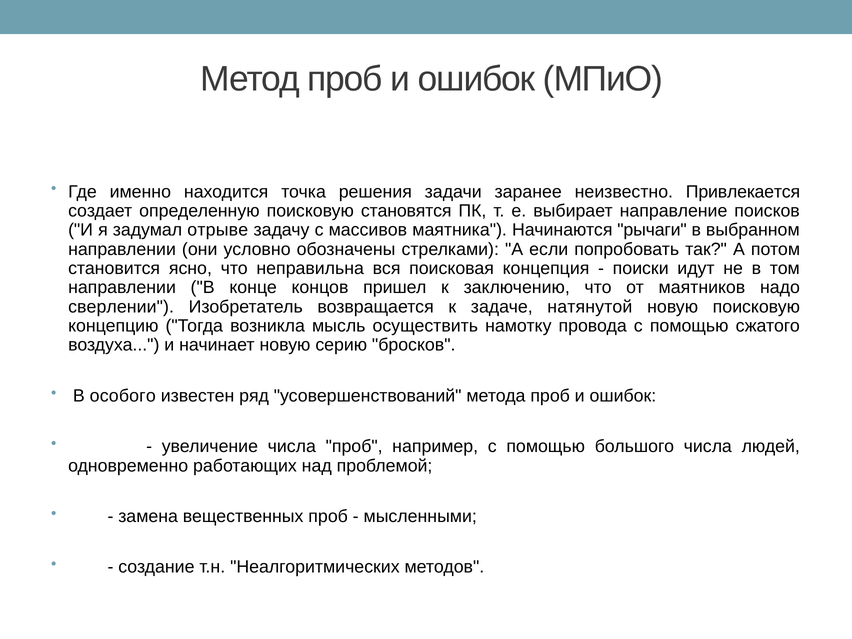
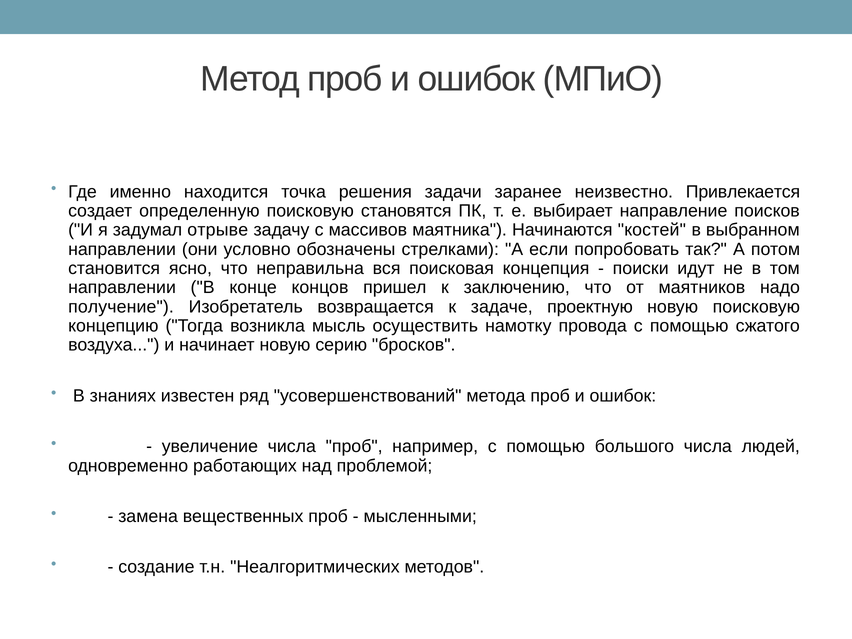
рычаги: рычаги -> костей (652, 230)
сверлении: сверлении -> получение (121, 307)
натянутой: натянутой -> проектную (590, 307)
особого: особого -> знаниях (123, 396)
